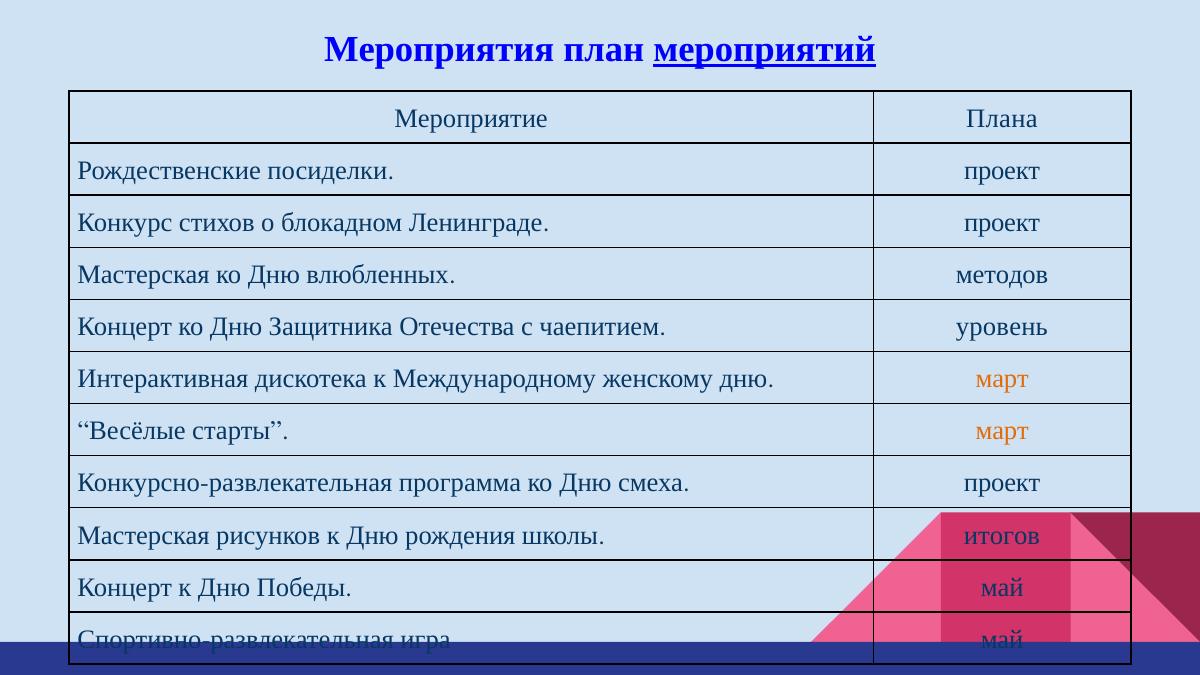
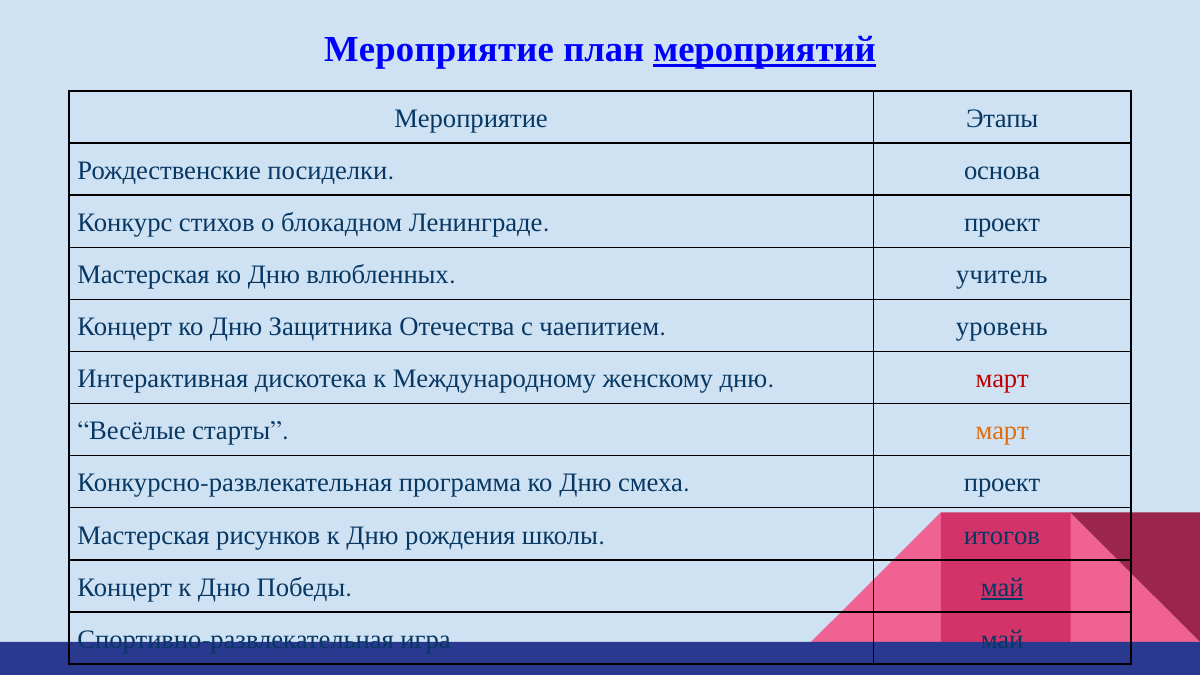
Мероприятия: Мероприятия -> Мероприятие (439, 50)
Плана: Плана -> Этапы (1002, 118)
проект: проект -> основа (1002, 171)
методов: методов -> учитель (1002, 275)
март colour: orange -> red (1002, 379)
май underline: none -> present (1002, 587)
